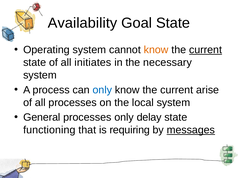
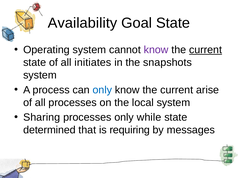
know colour: orange -> purple (156, 50)
necessary: necessary -> snapshots (168, 63)
General: General -> Sharing (42, 118)
delay: delay -> while (149, 118)
functioning: functioning -> determined (49, 130)
messages underline: present -> none (191, 130)
